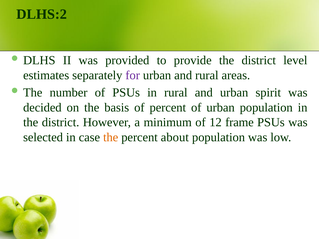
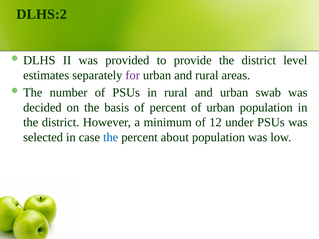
spirit: spirit -> swab (268, 93)
frame: frame -> under (239, 122)
the colour: orange -> blue (111, 137)
